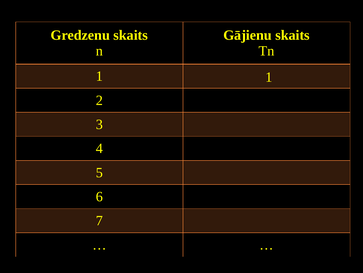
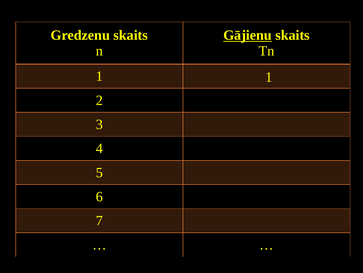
Gājienu underline: none -> present (248, 35)
